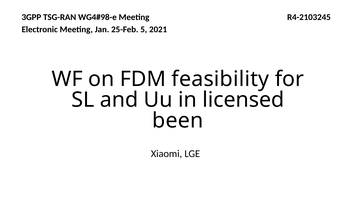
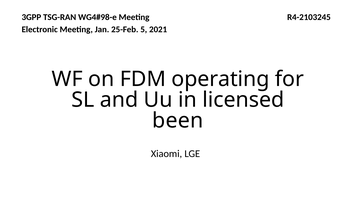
feasibility: feasibility -> operating (220, 79)
